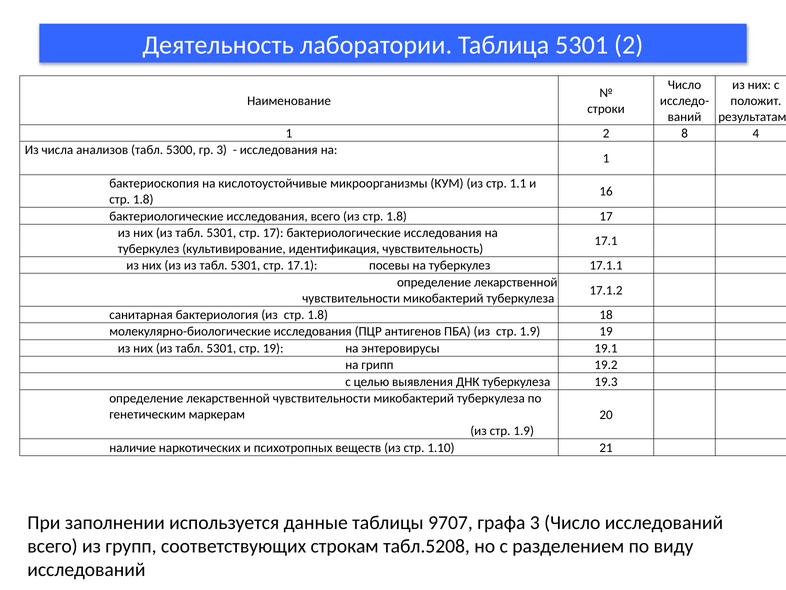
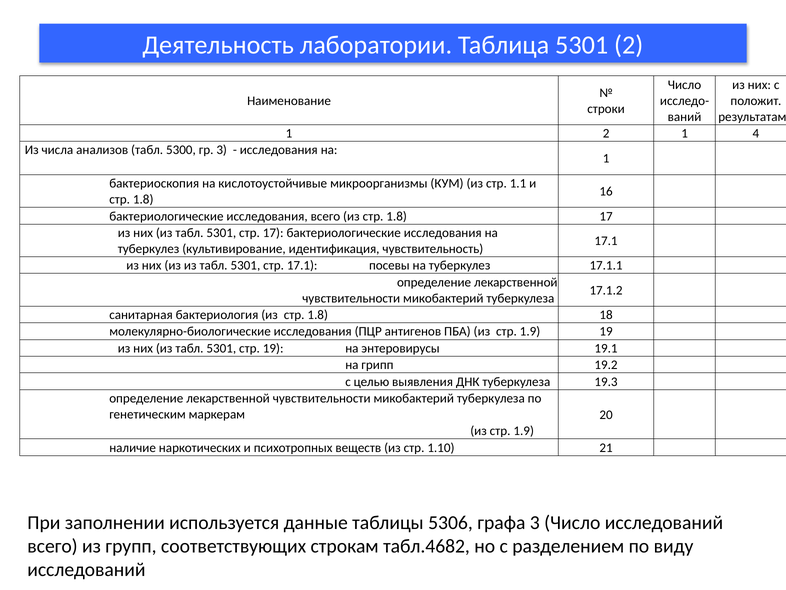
2 8: 8 -> 1 (685, 133)
9707: 9707 -> 5306 (450, 522)
табл.5208: табл.5208 -> табл.4682 (426, 546)
